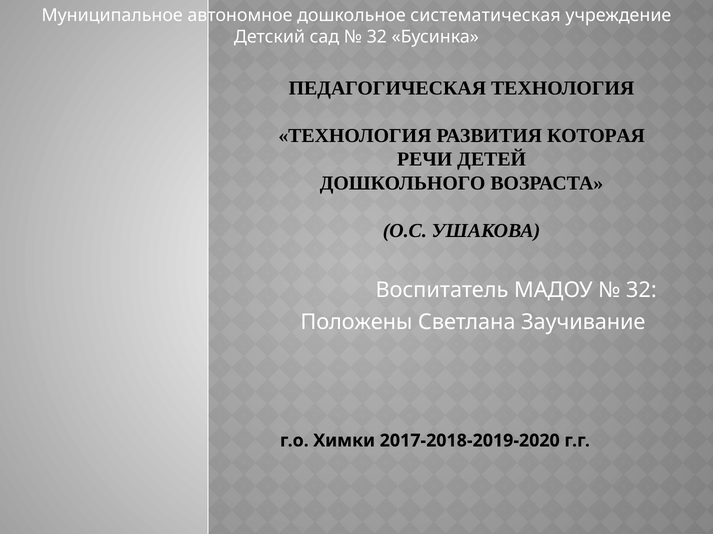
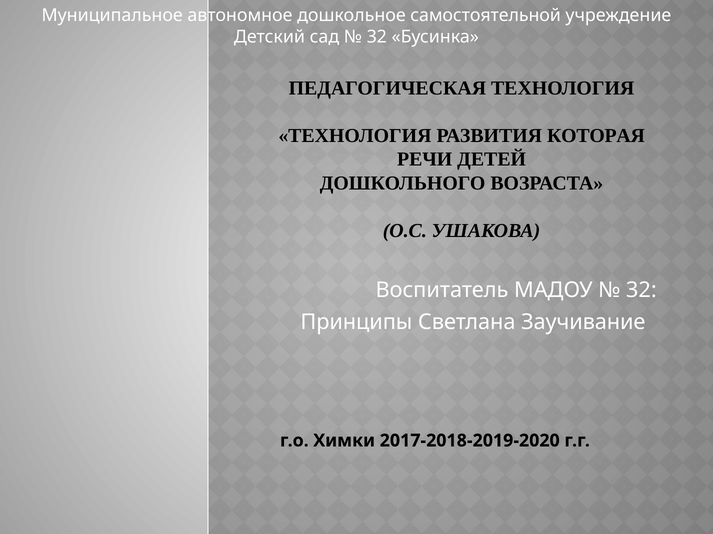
систематическая: систематическая -> самостоятельной (486, 15)
Положены: Положены -> Принципы (356, 323)
